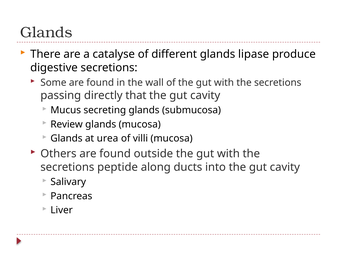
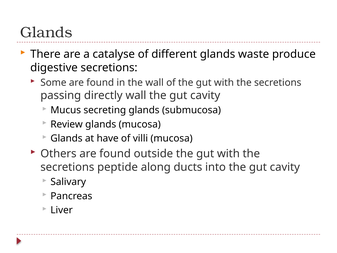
lipase: lipase -> waste (254, 54)
directly that: that -> wall (136, 95)
urea: urea -> have (108, 138)
